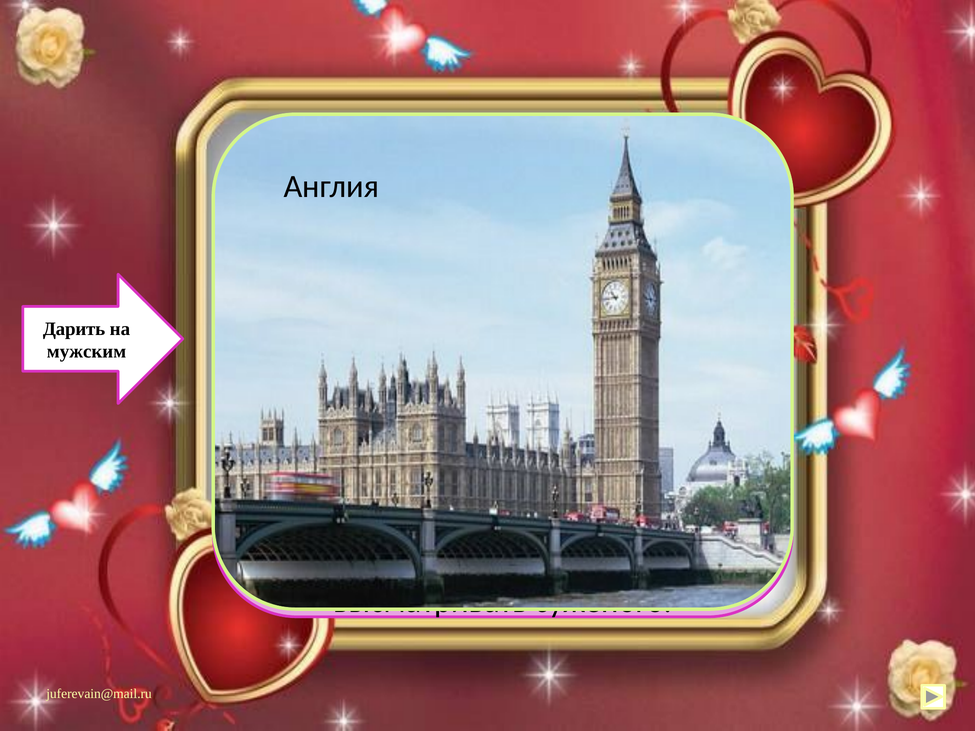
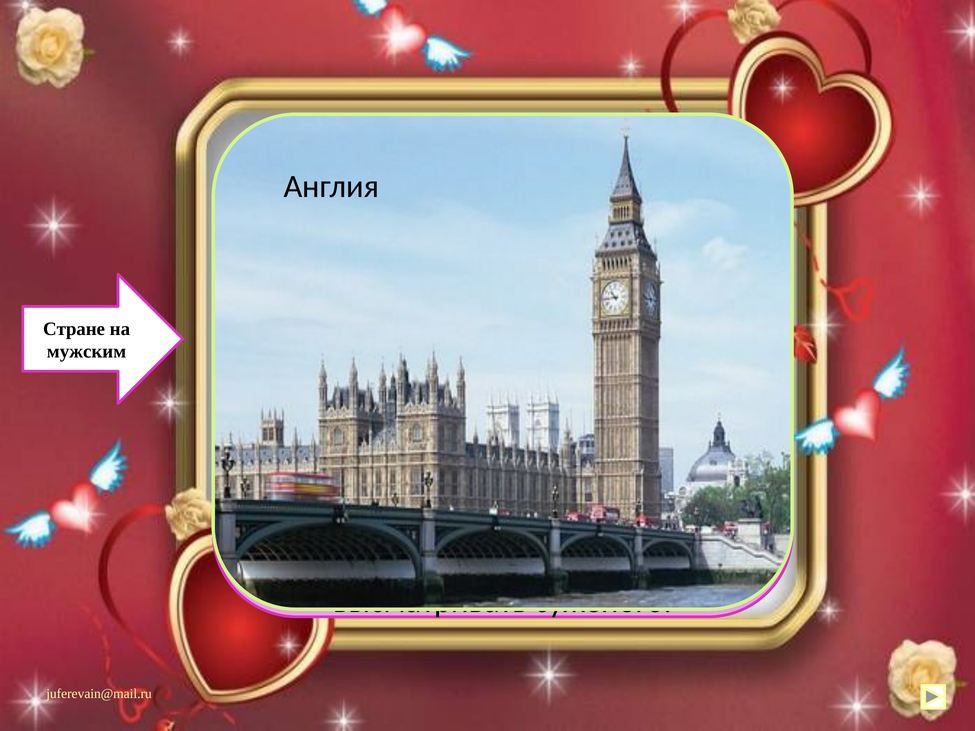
Дарить: Дарить -> Стране (74, 329)
